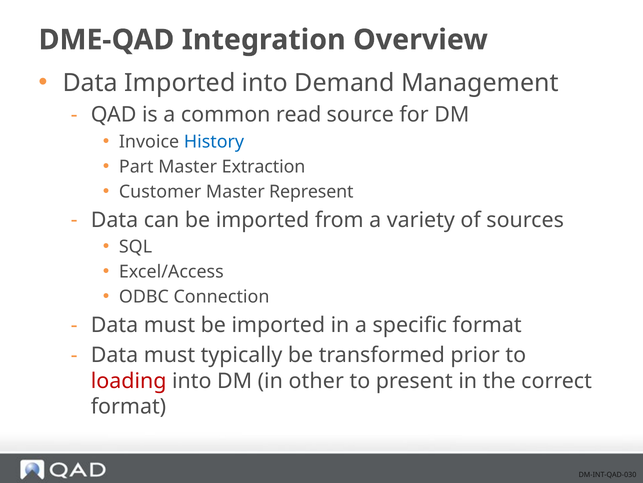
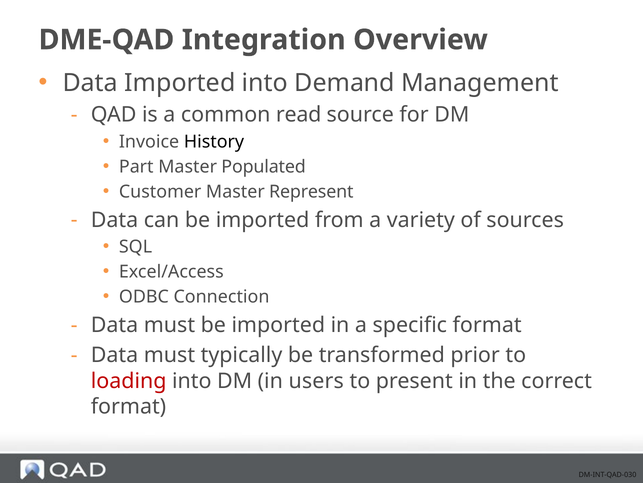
History colour: blue -> black (214, 141)
Extraction: Extraction -> Populated (264, 166)
other: other -> users (316, 380)
